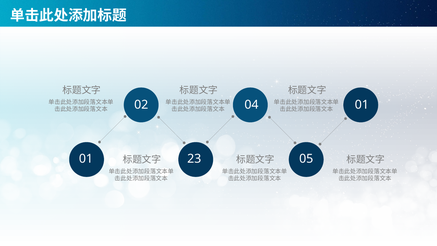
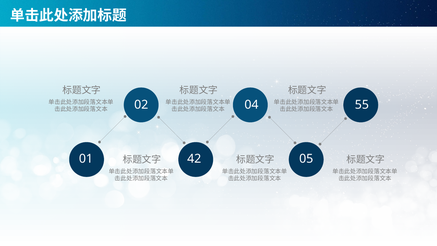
04 01: 01 -> 55 (362, 105)
23: 23 -> 42 (194, 159)
